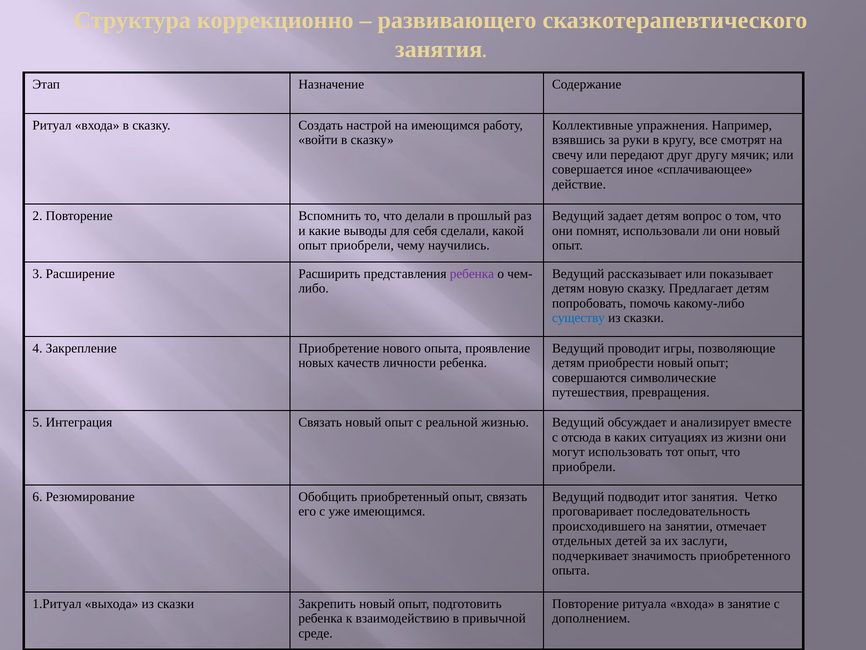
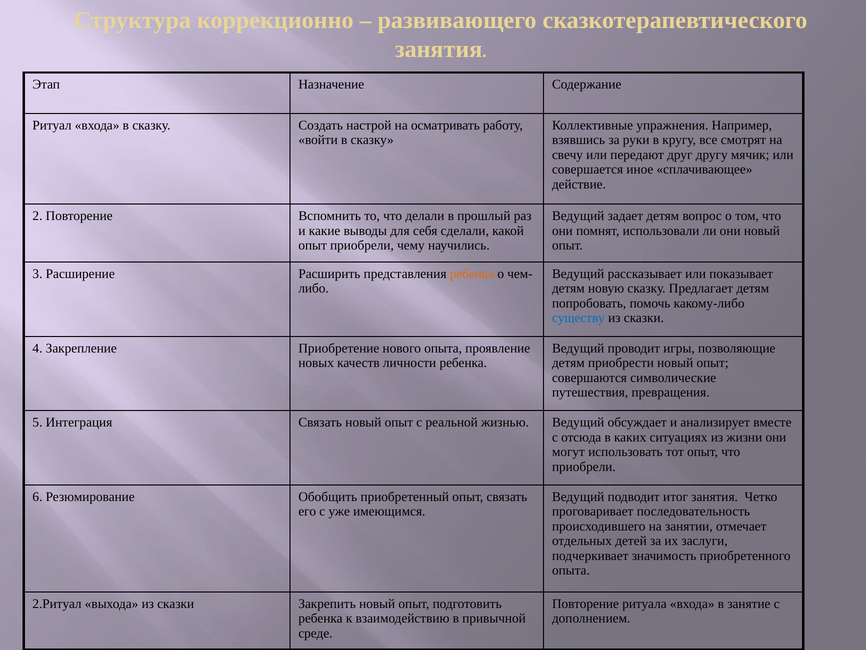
на имеющимся: имеющимся -> осматривать (445, 125)
ребенка colour: purple -> orange (472, 274)
1.Ритуал: 1.Ритуал -> 2.Ритуал (57, 603)
